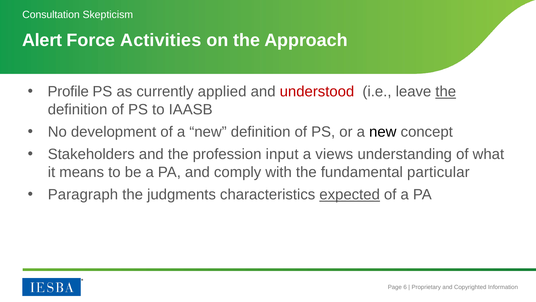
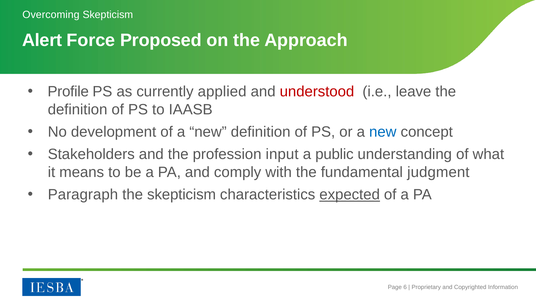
Consultation: Consultation -> Overcoming (51, 15)
Activities: Activities -> Proposed (161, 40)
the underline: present -> none (446, 92)
new colour: black -> blue (383, 132)
views: views -> public (334, 154)
particular: particular -> judgment (438, 172)
the judgments: judgments -> skepticism (182, 194)
